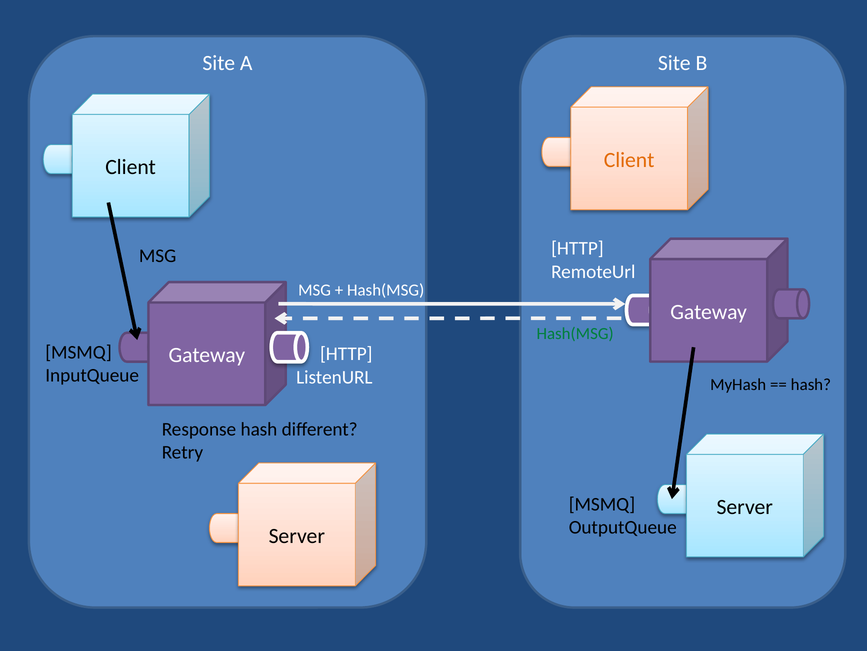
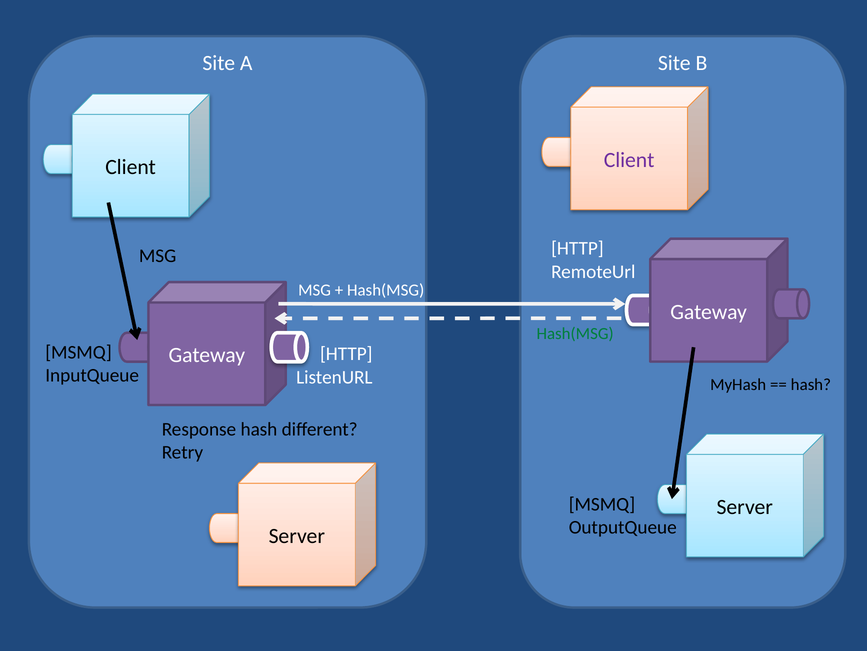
Client colour: orange -> purple (629, 160)
